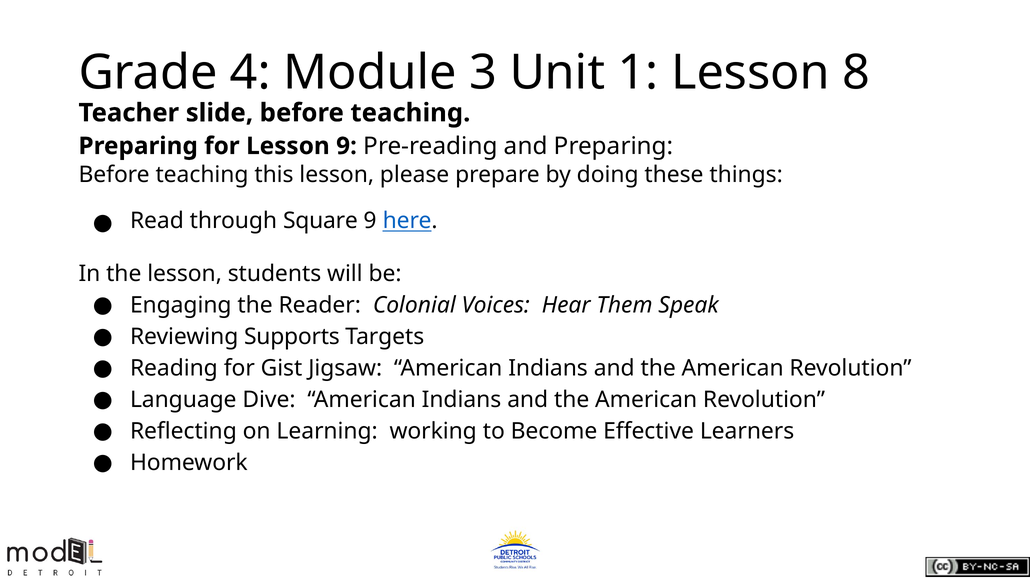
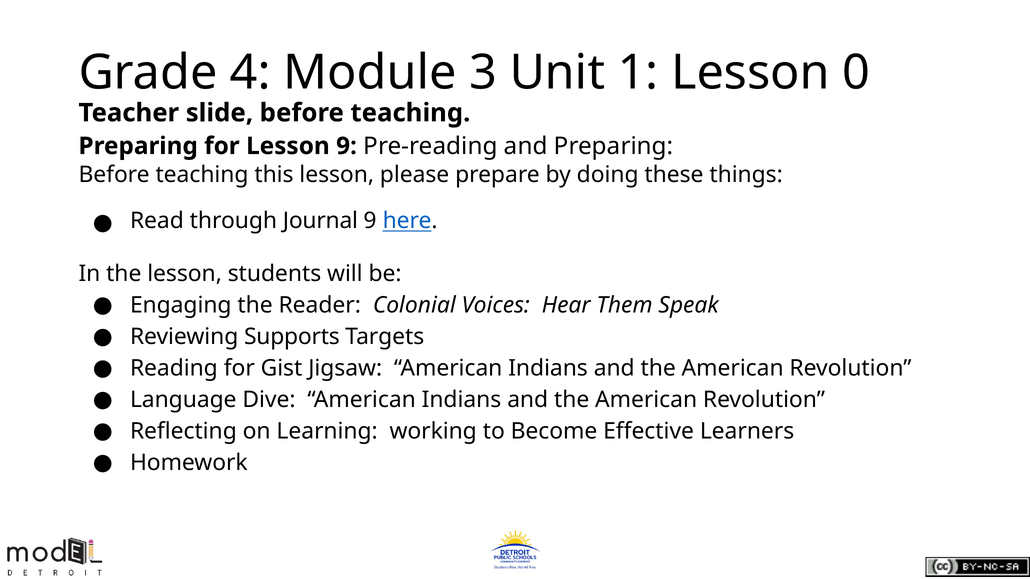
8: 8 -> 0 (856, 73)
Square: Square -> Journal (320, 221)
